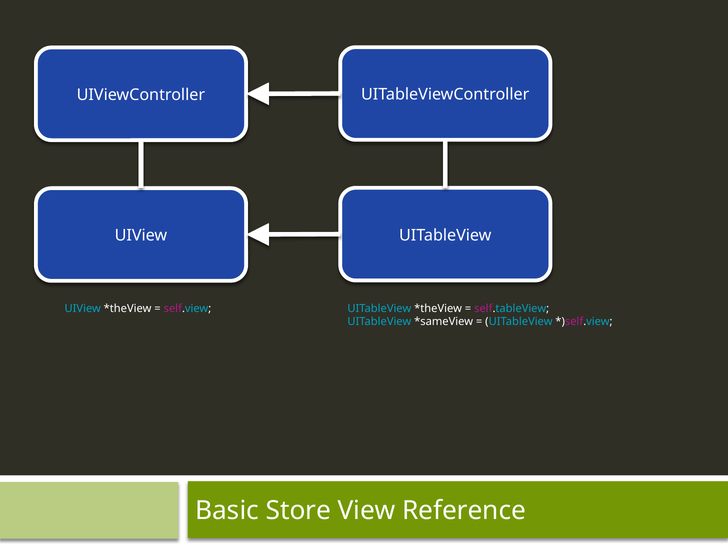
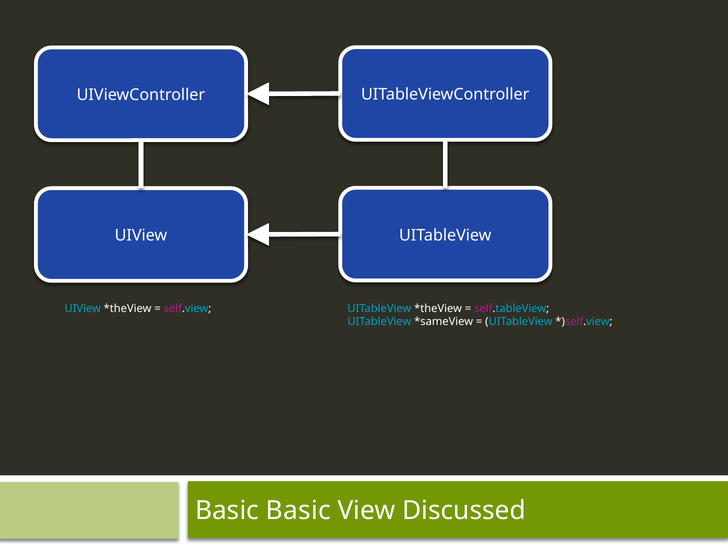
Basic Store: Store -> Basic (298, 511)
Reference: Reference -> Discussed (464, 511)
